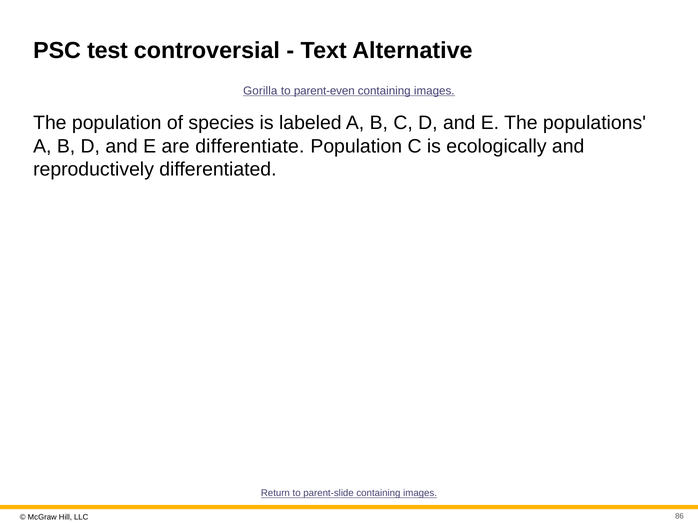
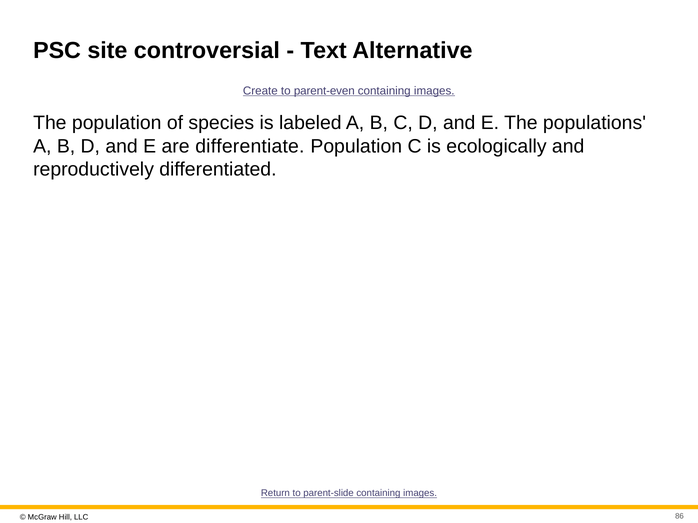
test: test -> site (107, 51)
Gorilla: Gorilla -> Create (260, 91)
